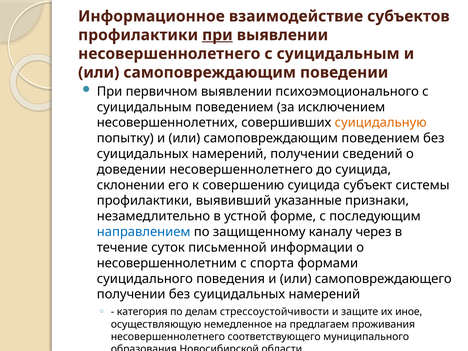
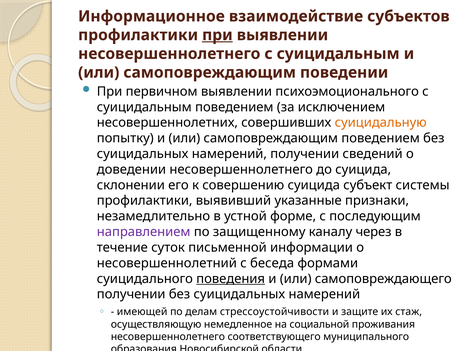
направлением colour: blue -> purple (144, 232)
несовершеннолетним: несовершеннолетним -> несовершеннолетний (167, 263)
спорта: спорта -> беседа (272, 263)
поведения underline: none -> present (231, 279)
категория: категория -> имеющей (142, 312)
иное: иное -> стаж (409, 312)
предлагаем: предлагаем -> социальной (319, 324)
